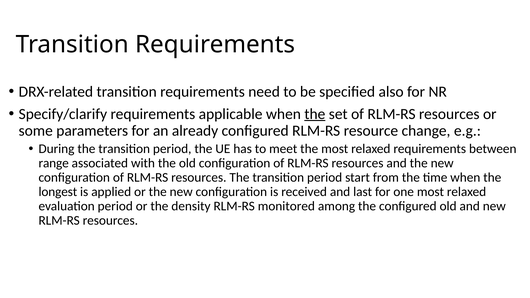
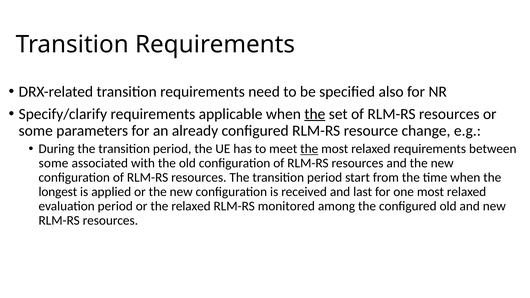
the underline: none -> present (309, 149)
range: range -> some (54, 163)
the density: density -> relaxed (191, 206)
